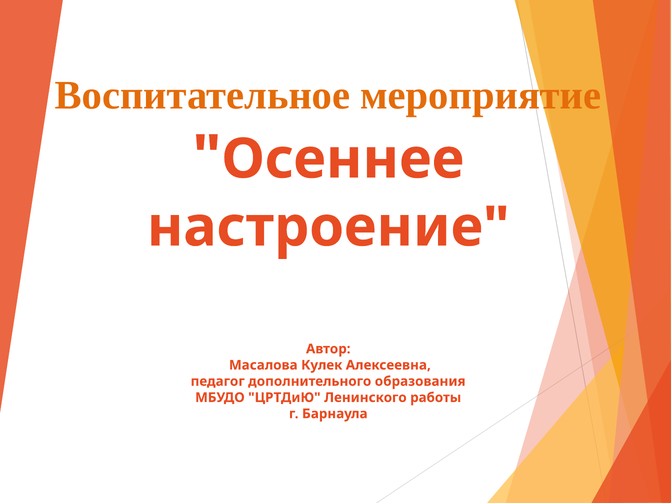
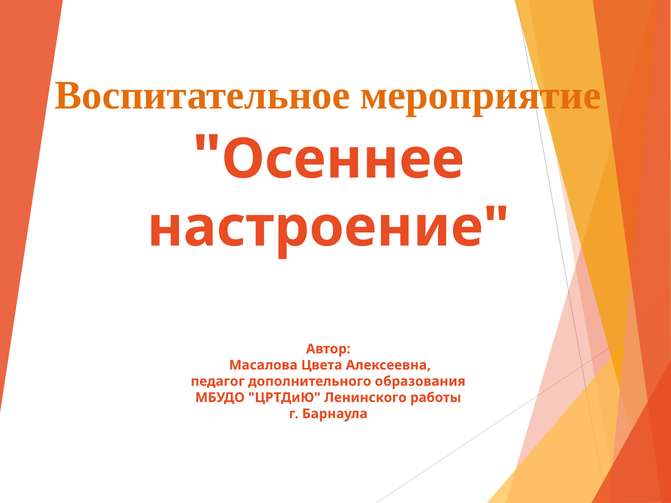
Кулек: Кулек -> Цвета (322, 365)
